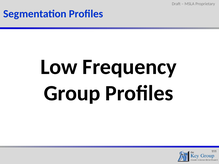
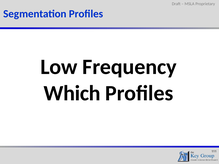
Group: Group -> Which (72, 93)
